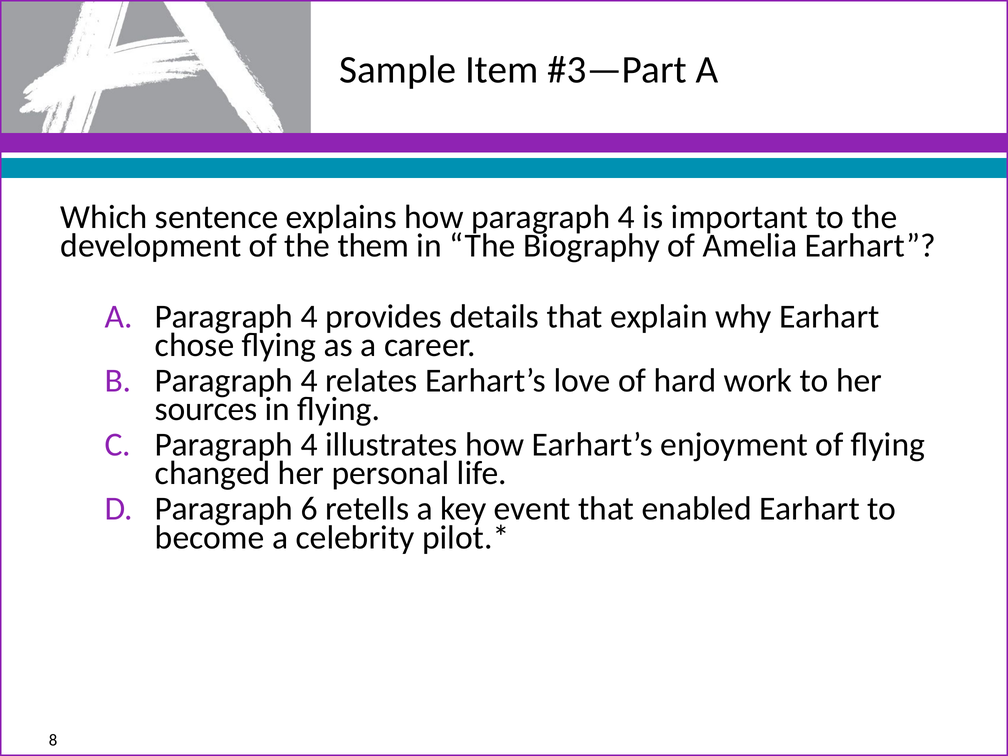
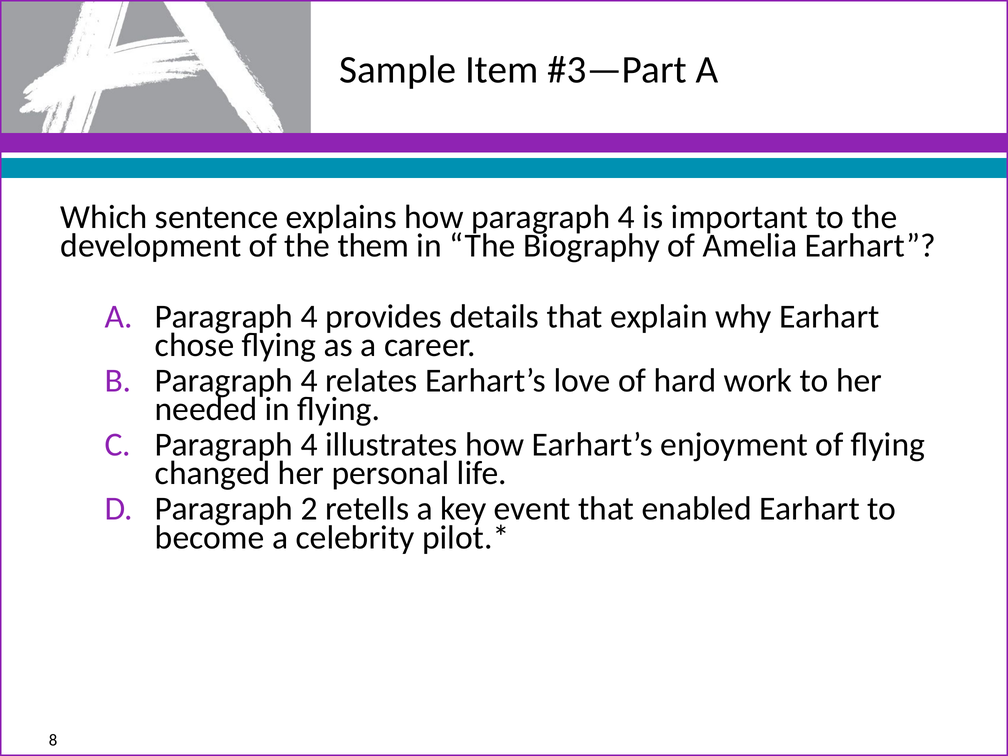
sources: sources -> needed (206, 409)
6: 6 -> 2 (309, 509)
